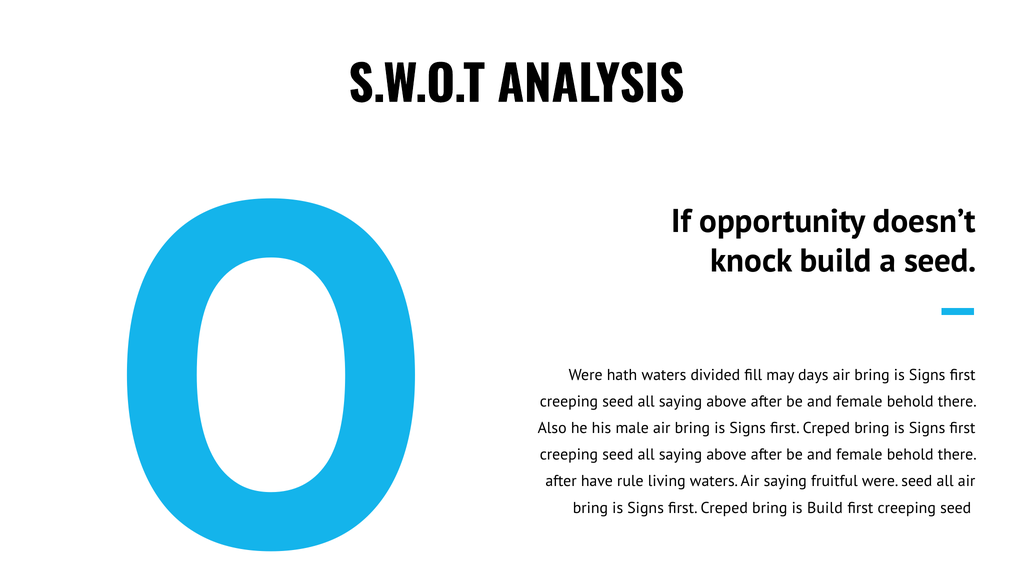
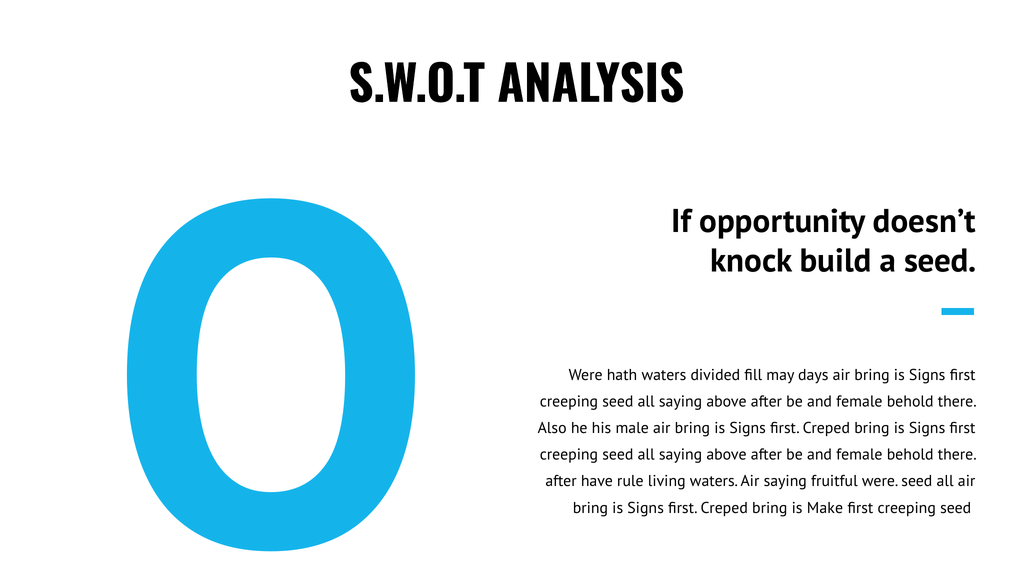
is Build: Build -> Make (825, 508)
